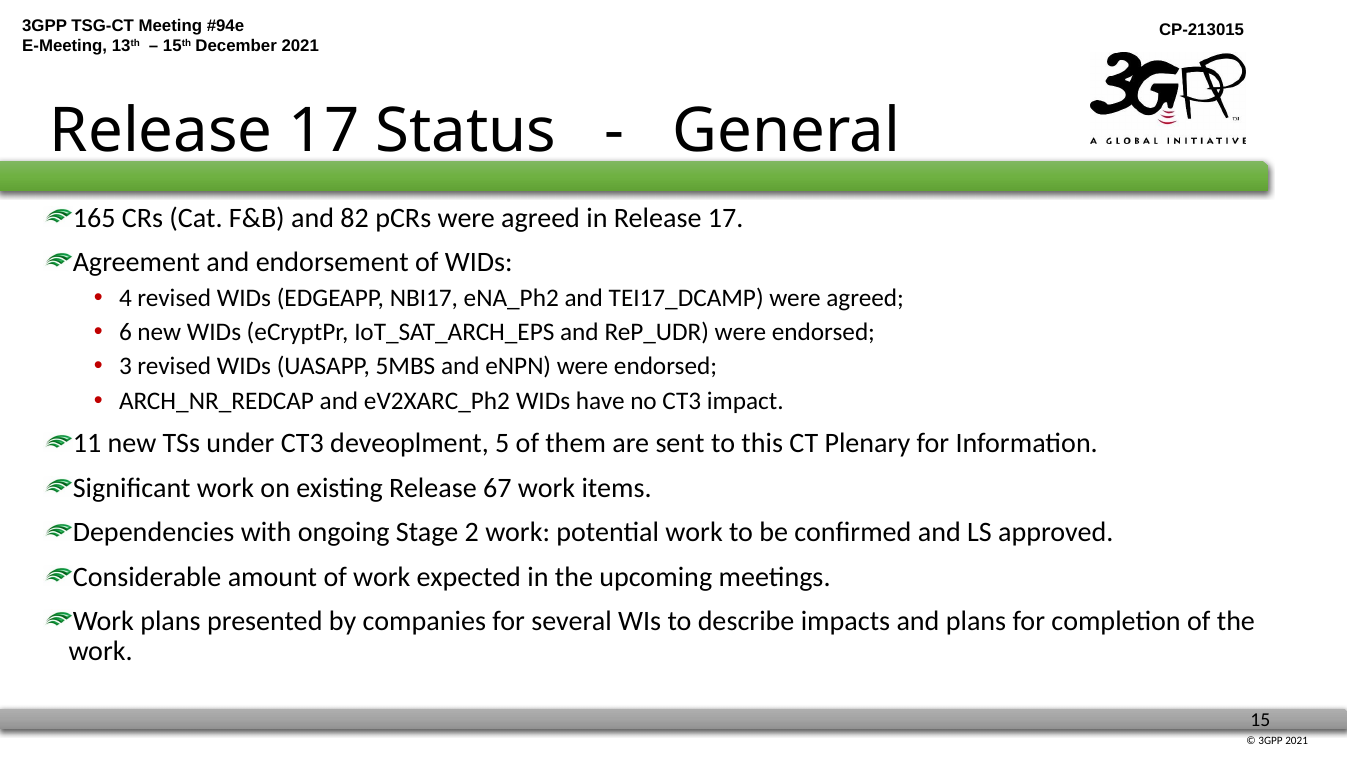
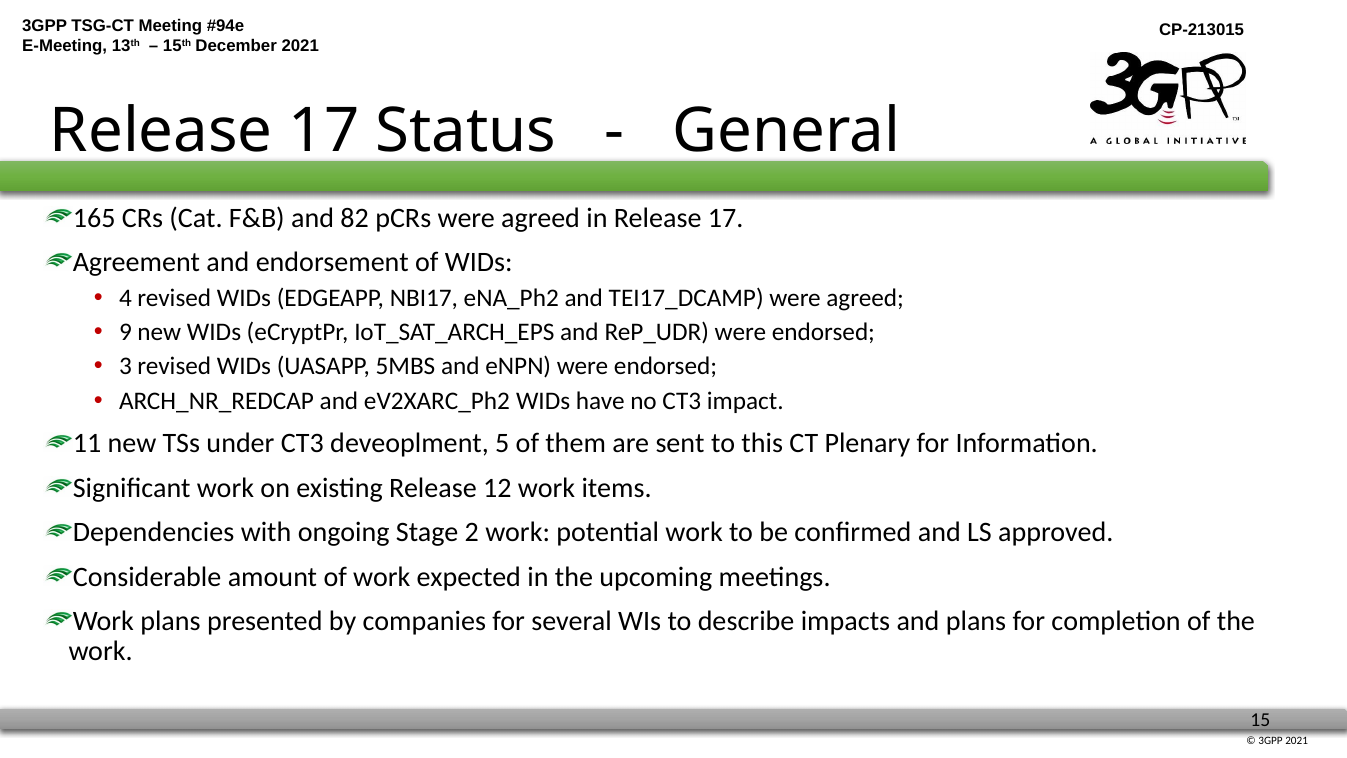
6: 6 -> 9 (125, 332)
67: 67 -> 12 (497, 488)
